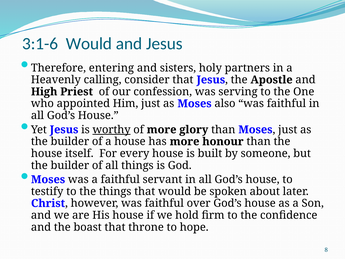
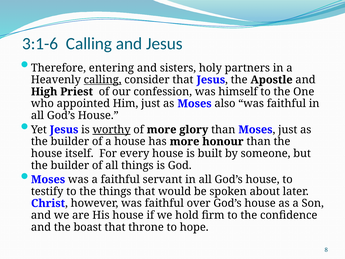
3:1-6 Would: Would -> Calling (89, 44)
calling underline: none -> present (103, 80)
serving: serving -> himself (238, 92)
